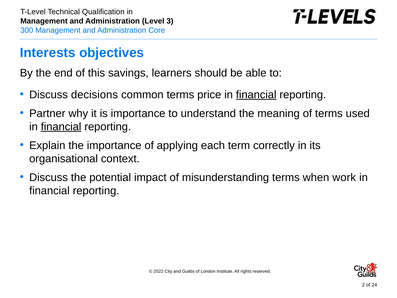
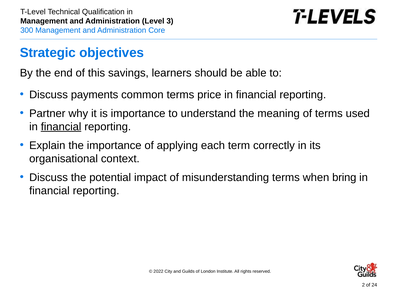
Interests: Interests -> Strategic (48, 53)
decisions: decisions -> payments (95, 95)
financial underline: present -> none (256, 95)
work: work -> bring (344, 177)
